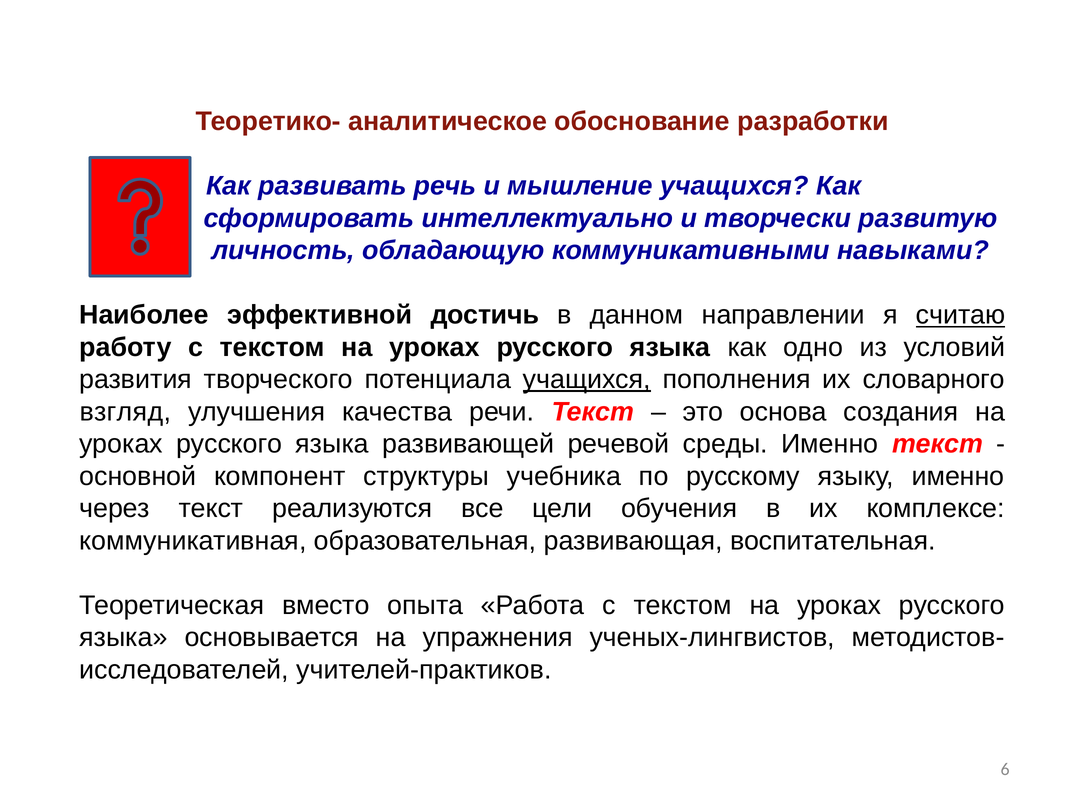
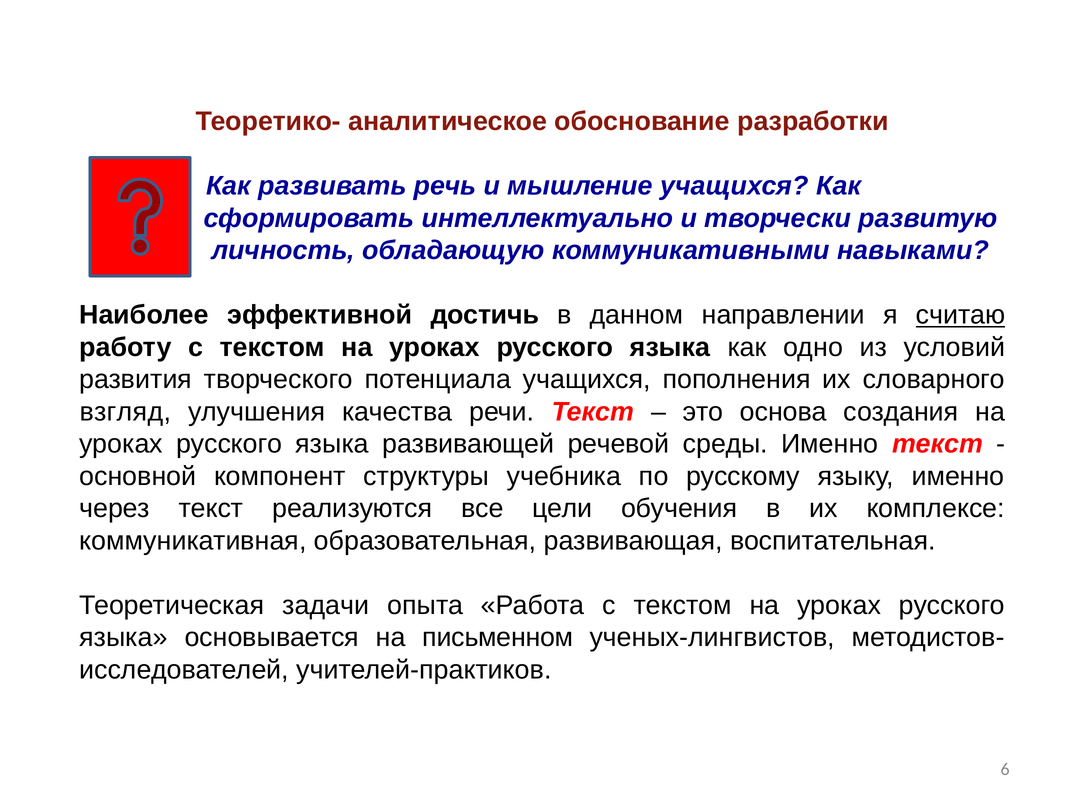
учащихся underline: present -> none (587, 379)
вместо: вместо -> задачи (326, 605)
упражнения: упражнения -> письменном (498, 637)
